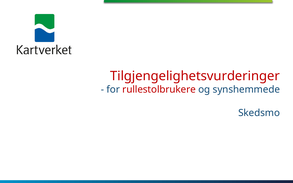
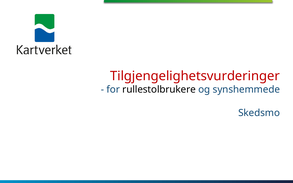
rullestolbrukere colour: red -> black (159, 90)
